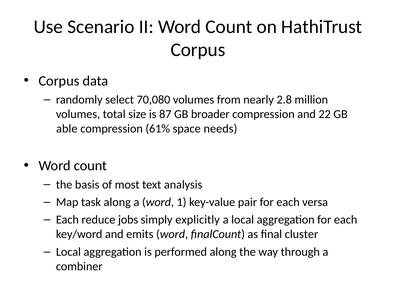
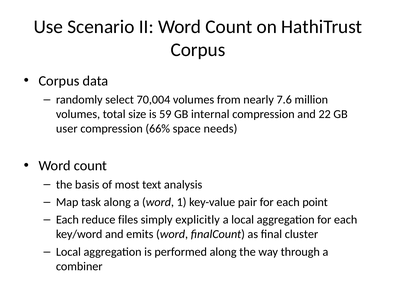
70,080: 70,080 -> 70,004 (153, 100)
2.8: 2.8 -> 7.6 (284, 100)
87: 87 -> 59 (165, 114)
broader: broader -> internal (210, 114)
able: able -> user (67, 129)
61%: 61% -> 66% (158, 129)
versa: versa -> point (315, 202)
jobs: jobs -> files (128, 220)
